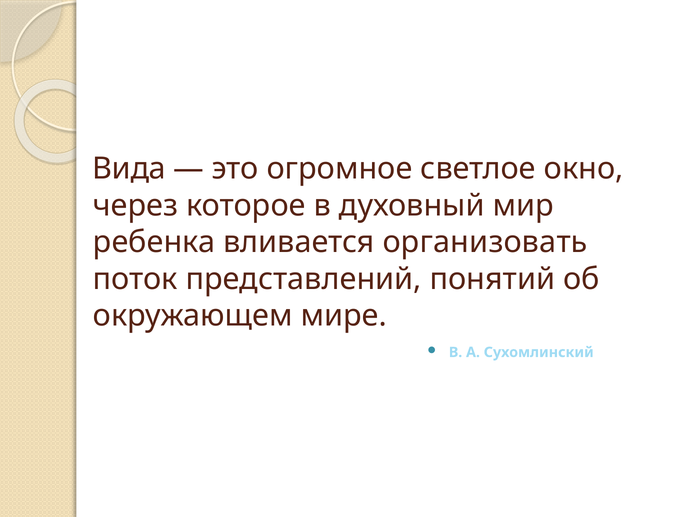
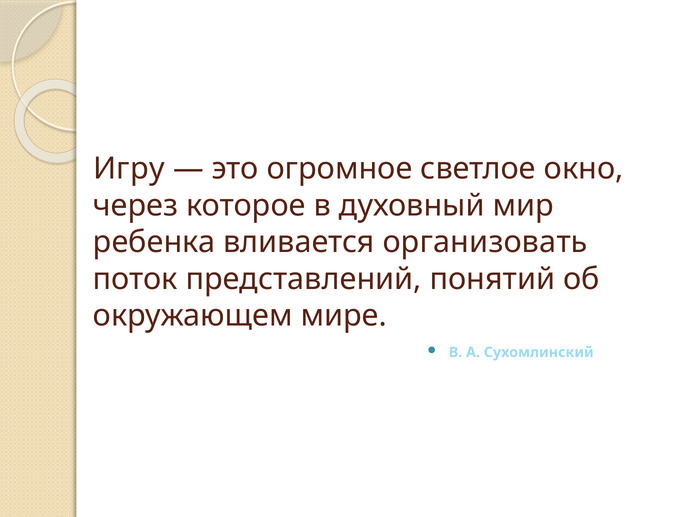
Вида: Вида -> Игру (129, 169)
